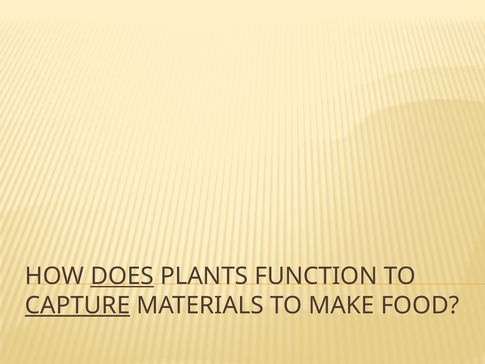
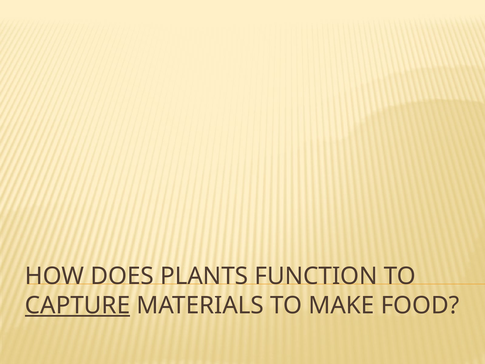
DOES underline: present -> none (122, 276)
